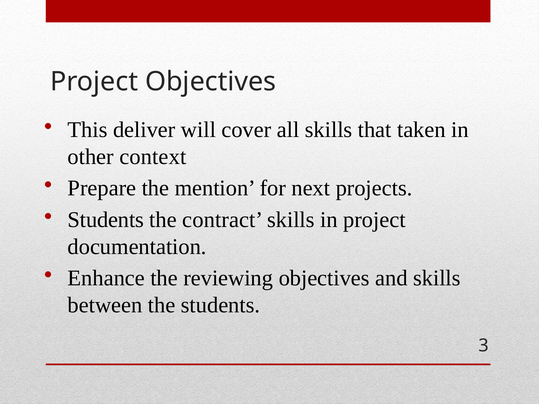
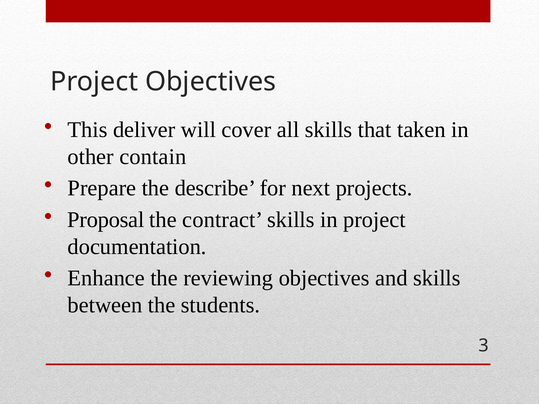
context: context -> contain (153, 157)
mention: mention -> describe (215, 188)
Students: Students -> Proposal (106, 220)
